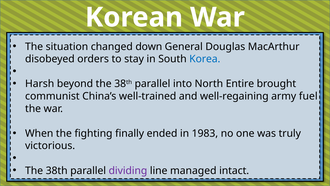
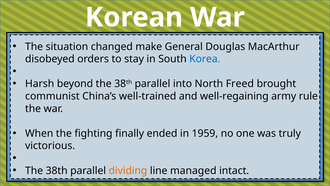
down: down -> make (149, 47)
Entire: Entire -> Freed (240, 84)
fuel: fuel -> rule (308, 96)
1983: 1983 -> 1959 (205, 133)
dividing colour: purple -> orange (128, 170)
